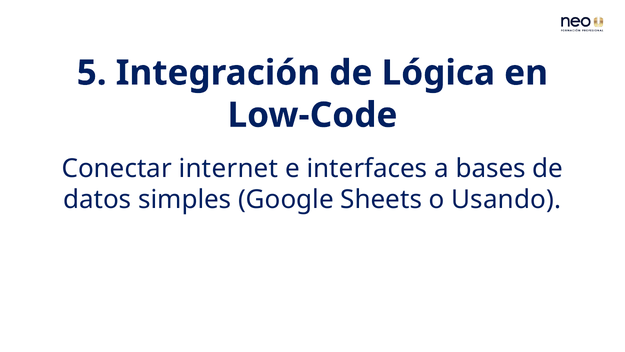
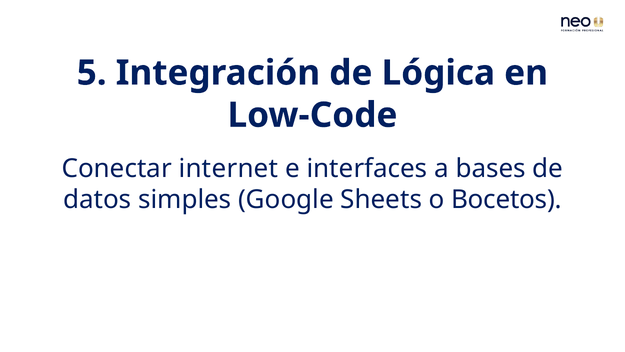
Usando: Usando -> Bocetos (506, 200)
